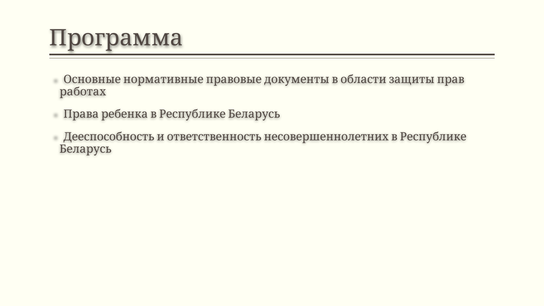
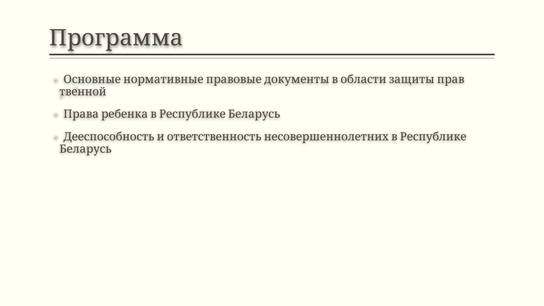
работах: работах -> твенной (83, 92)
